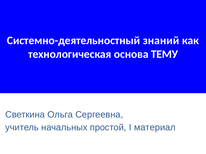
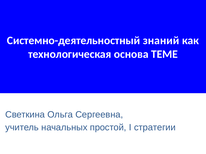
ТЕМУ: ТЕМУ -> ТЕМЕ (164, 54)
материал: материал -> стратегии (155, 128)
